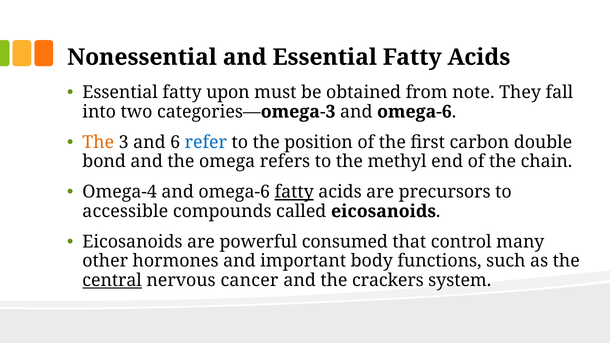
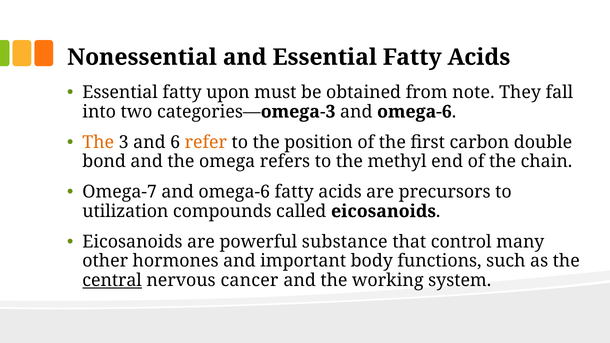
refer colour: blue -> orange (206, 142)
Omega-4: Omega-4 -> Omega-7 (120, 192)
fatty underline: present -> none (294, 192)
accessible: accessible -> utilization (125, 211)
consumed: consumed -> substance (345, 242)
crackers: crackers -> working (388, 280)
